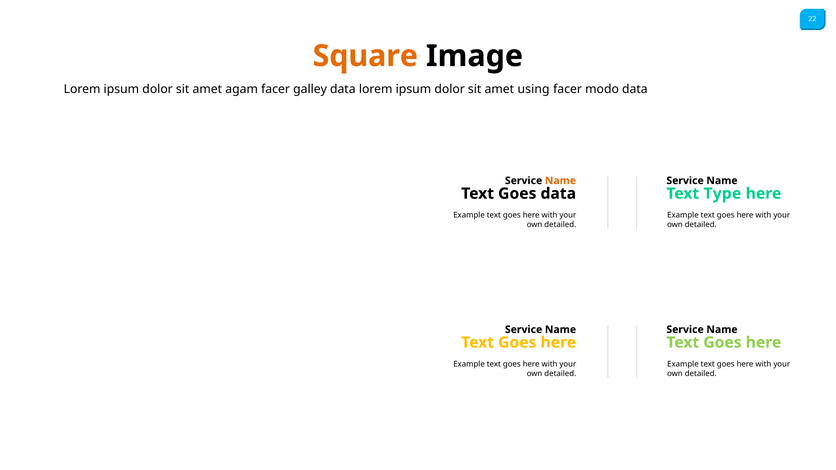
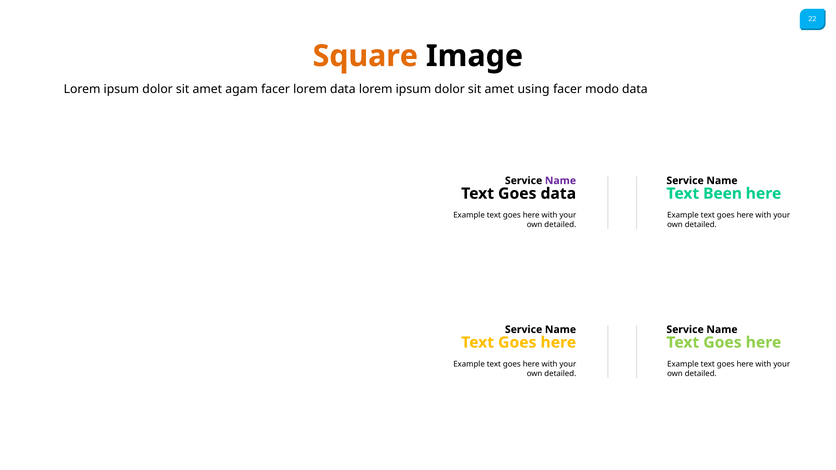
facer galley: galley -> lorem (310, 89)
Name colour: orange -> purple (560, 181)
Type: Type -> Been (723, 194)
